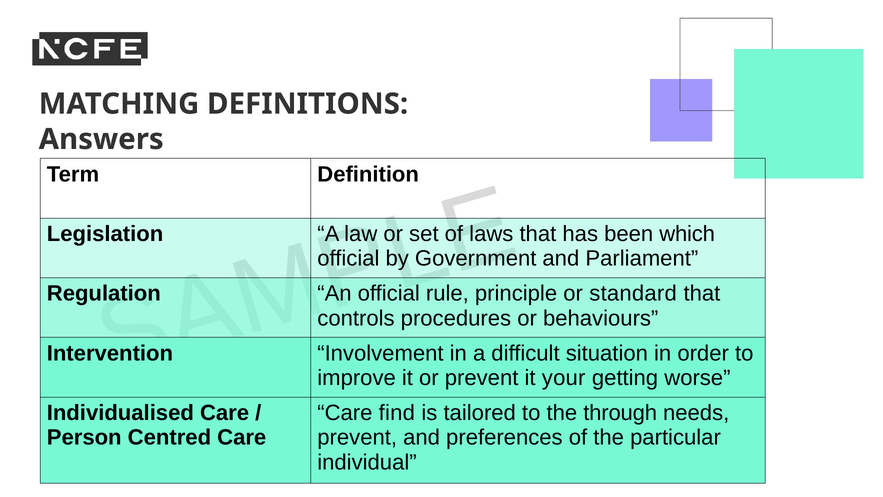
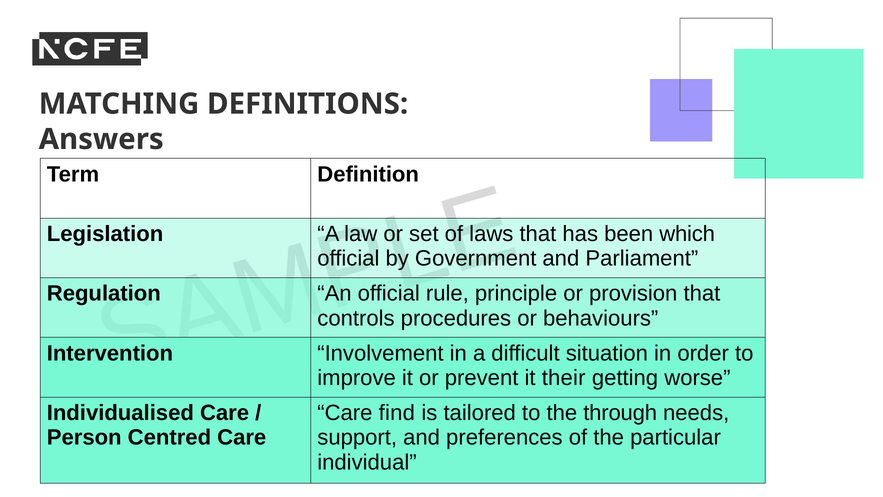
standard: standard -> provision (633, 293)
your: your -> their (564, 378)
prevent: prevent -> support (357, 437)
